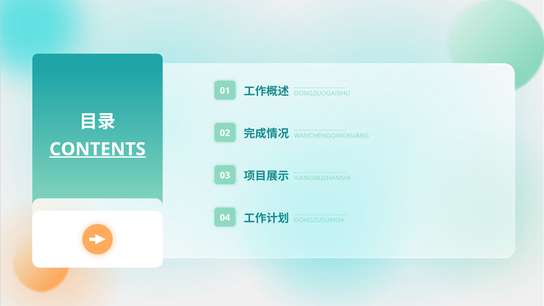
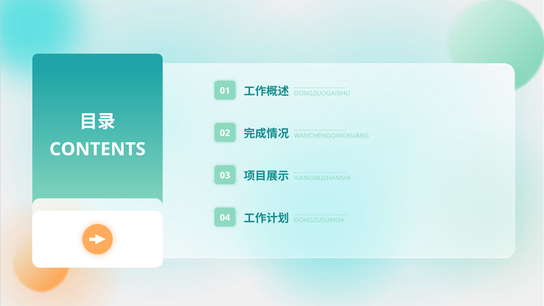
CONTENTS underline: present -> none (97, 149)
